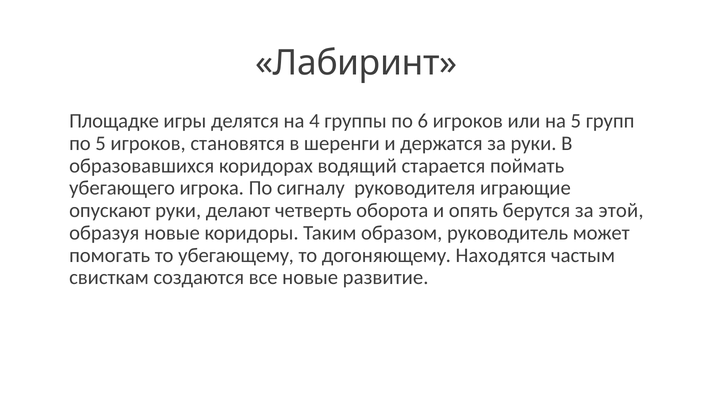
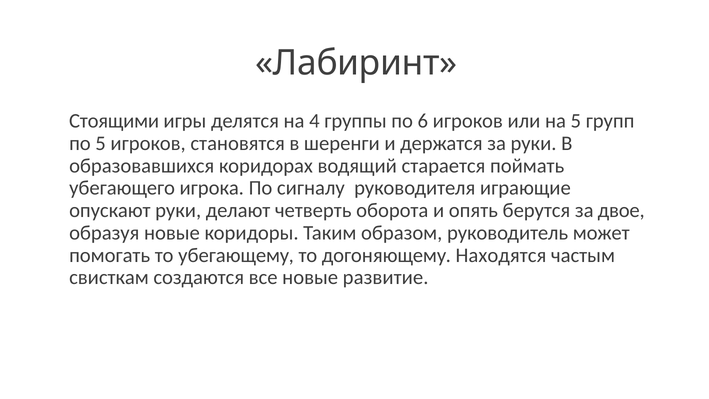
Площадке: Площадке -> Стоящими (114, 121)
этой: этой -> двое (621, 210)
